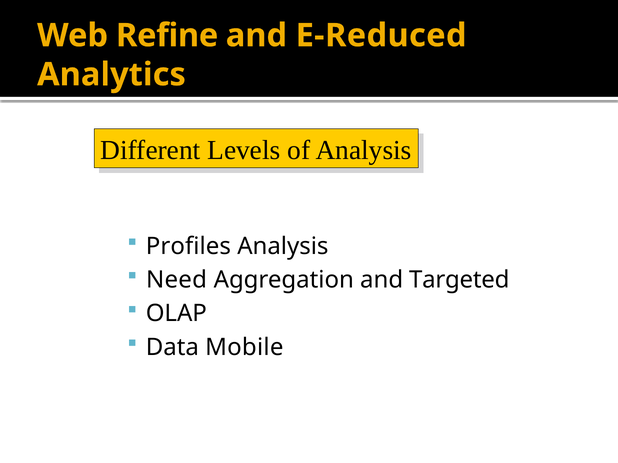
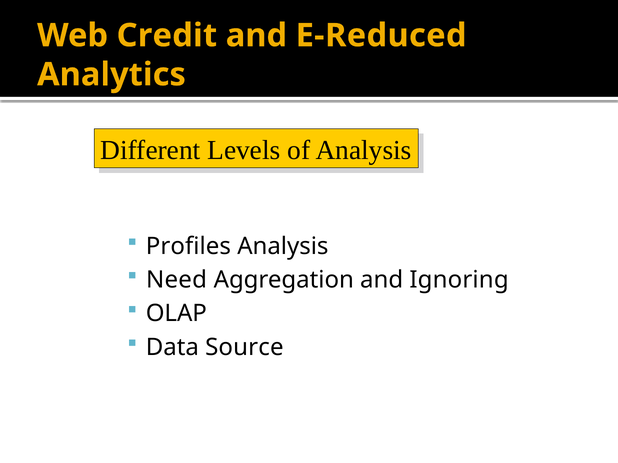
Refine: Refine -> Credit (167, 36)
Targeted: Targeted -> Ignoring (459, 280)
Mobile: Mobile -> Source (244, 348)
